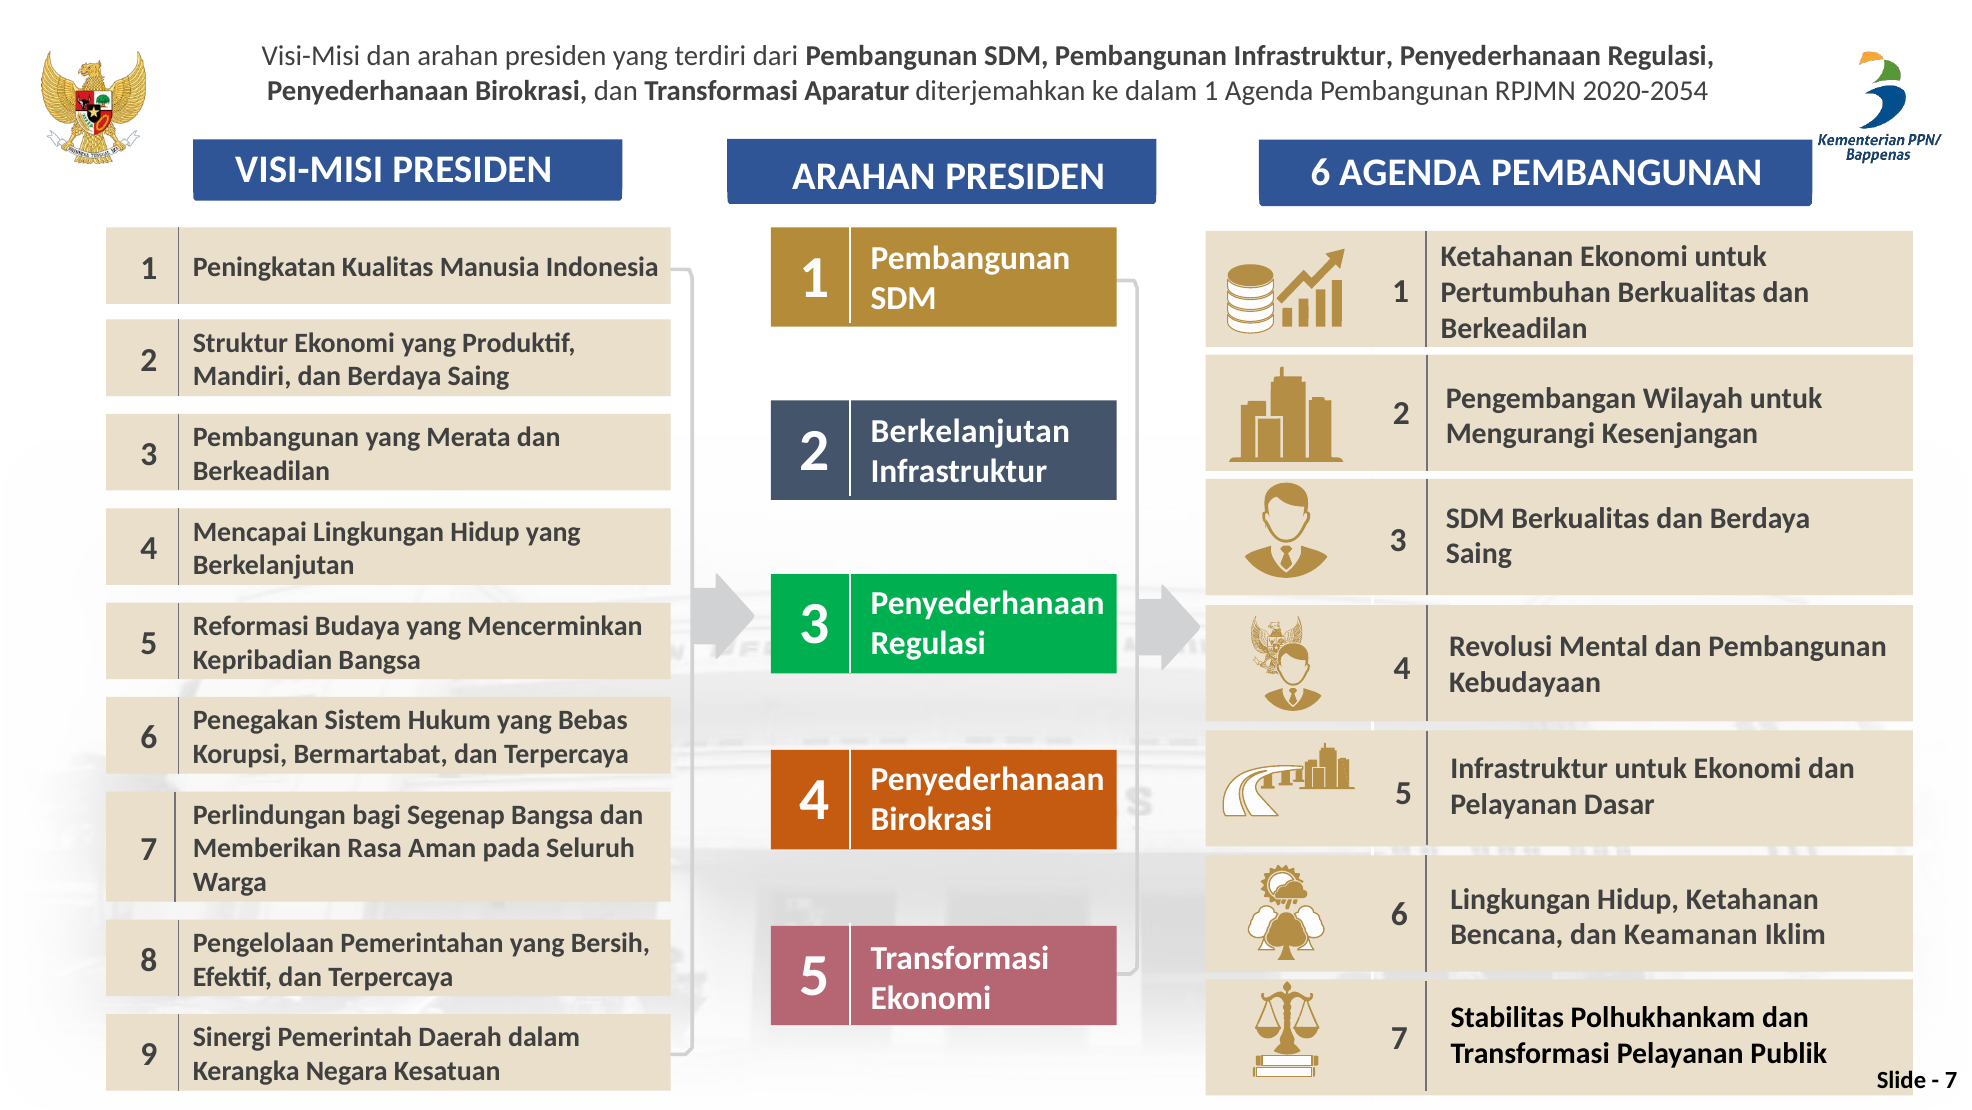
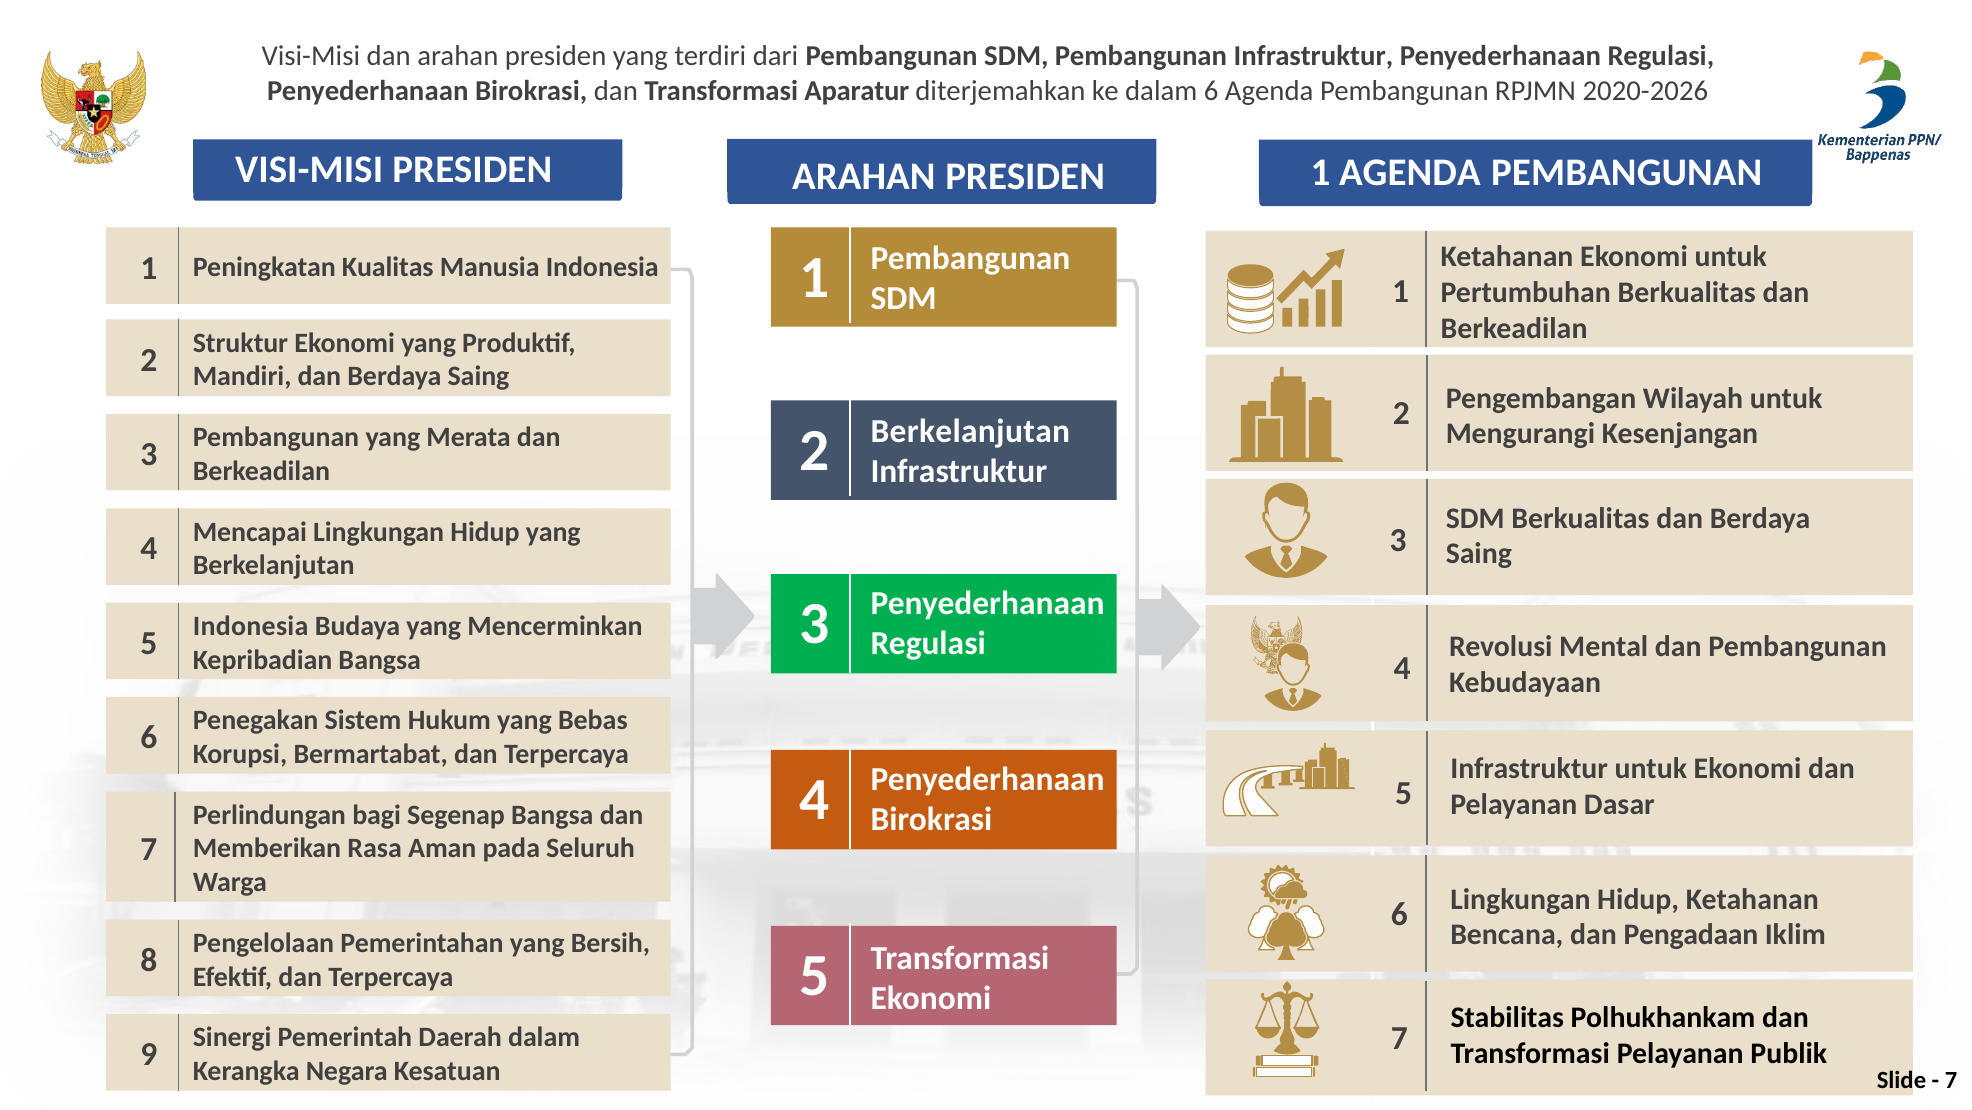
dalam 1: 1 -> 6 (1211, 91)
2020-2054: 2020-2054 -> 2020-2026 (1645, 91)
PRESIDEN 6: 6 -> 1 (1321, 172)
Reformasi: Reformasi -> Indonesia (251, 626)
Keamanan: Keamanan -> Pengadaan (1691, 935)
